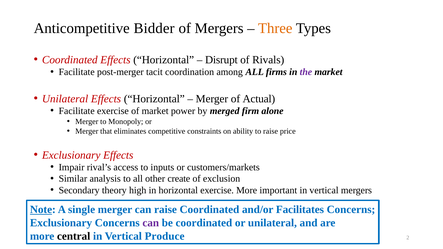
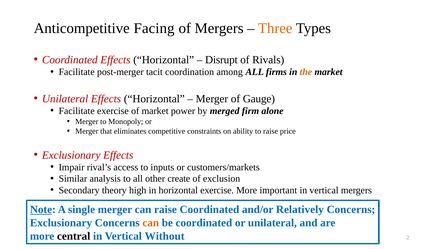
Bidder: Bidder -> Facing (154, 28)
the colour: purple -> orange (306, 72)
Actual: Actual -> Gauge (259, 99)
Facilitates: Facilitates -> Relatively (300, 210)
can colour: purple -> orange (151, 223)
Produce: Produce -> Without (165, 236)
